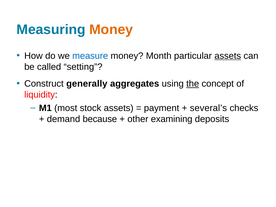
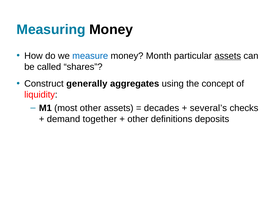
Money colour: orange -> black (111, 30)
setting: setting -> shares (83, 67)
the underline: present -> none (193, 84)
most stock: stock -> other (90, 108)
payment: payment -> decades (162, 108)
because: because -> together (100, 119)
examining: examining -> definitions (172, 119)
